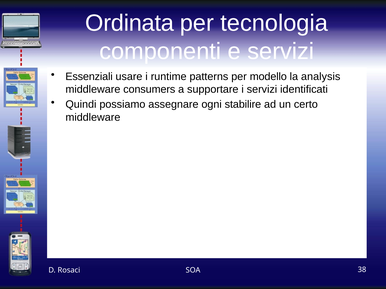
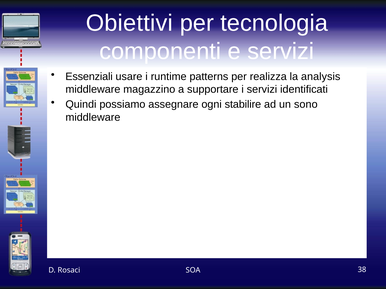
Ordinata: Ordinata -> Obiettivi (129, 23)
modello: modello -> realizza (268, 77)
consumers: consumers -> magazzino (149, 90)
certo: certo -> sono (306, 105)
